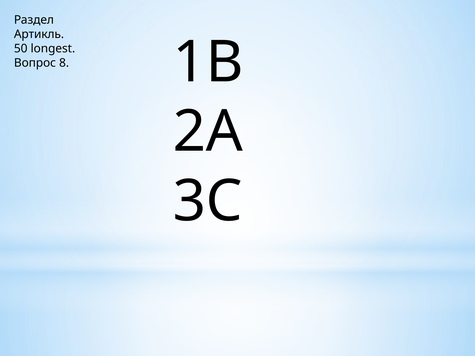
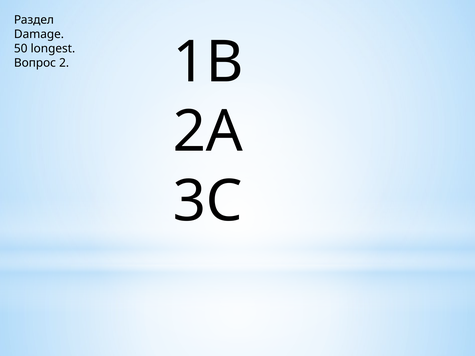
Артикль: Артикль -> Damage (39, 34)
8: 8 -> 2 (64, 63)
